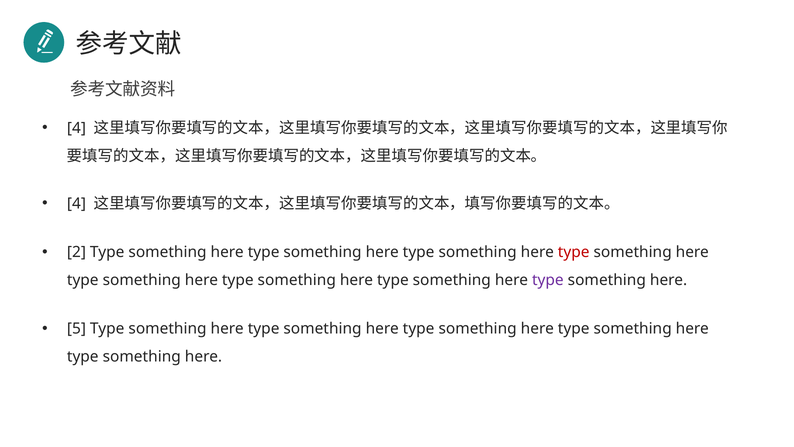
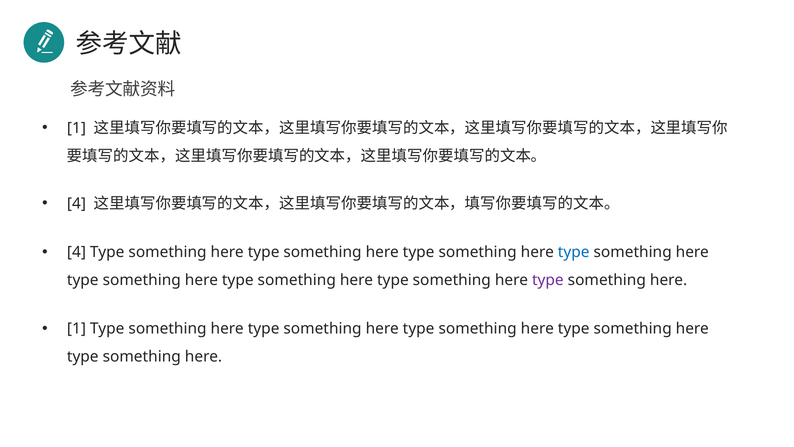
4: 4 -> 1 (76, 128)
2: 2 -> 4 (76, 252)
type colour: red -> blue (574, 252)
5: 5 -> 1 (76, 328)
